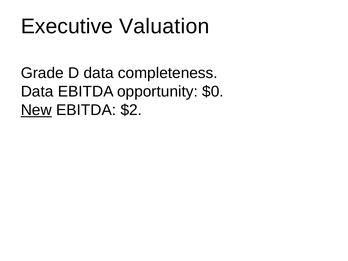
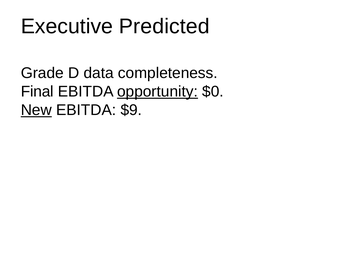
Valuation: Valuation -> Predicted (164, 26)
Data: Data -> Final (37, 92)
opportunity underline: none -> present (157, 92)
$2: $2 -> $9 (131, 110)
